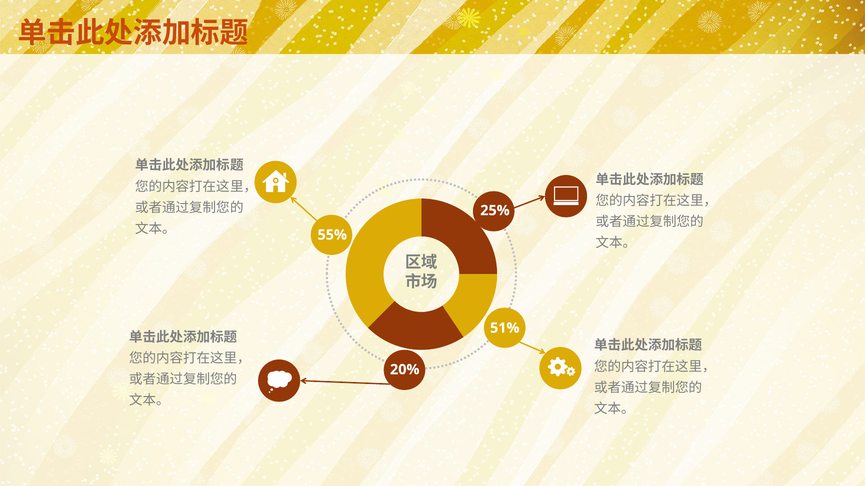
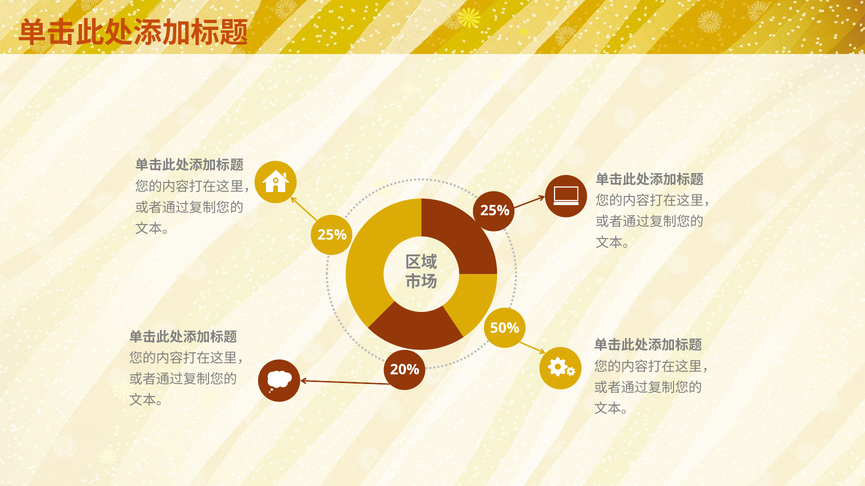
55%: 55% -> 25% (332, 235)
51%: 51% -> 50% (505, 328)
